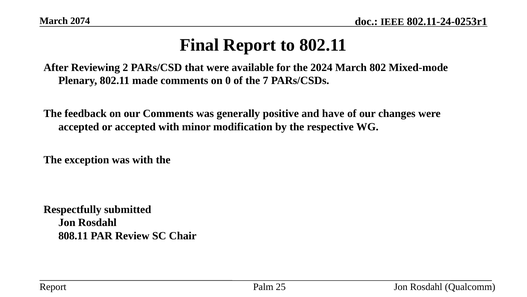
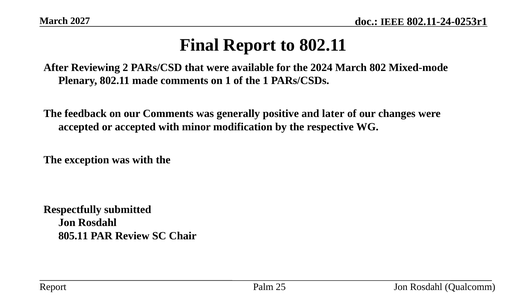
2074: 2074 -> 2027 (80, 21)
on 0: 0 -> 1 (228, 80)
the 7: 7 -> 1 (266, 80)
have: have -> later (333, 113)
808.11: 808.11 -> 805.11 (73, 235)
